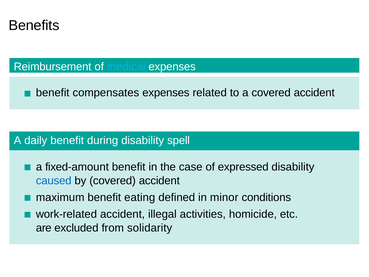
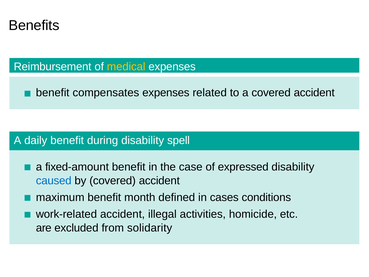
medical colour: light blue -> yellow (126, 67)
eating: eating -> month (140, 197)
minor: minor -> cases (224, 197)
